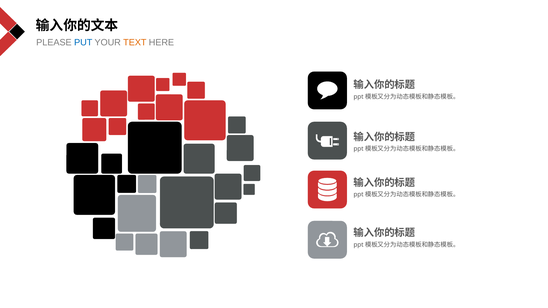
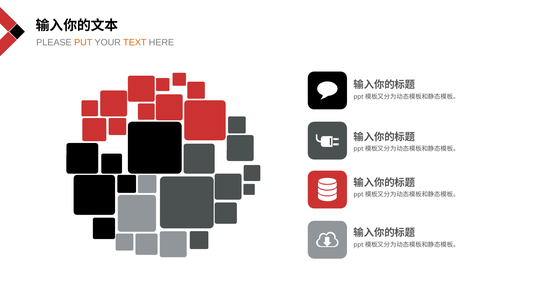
PUT colour: blue -> orange (83, 43)
